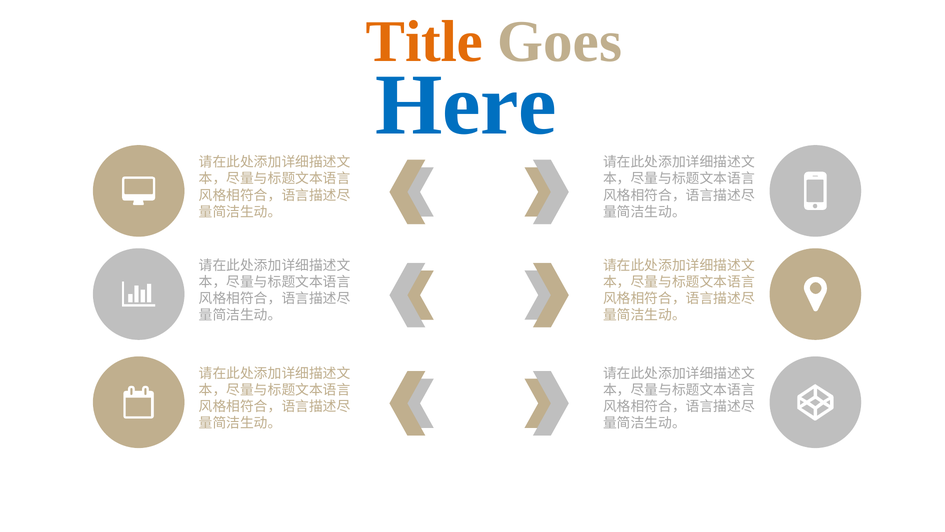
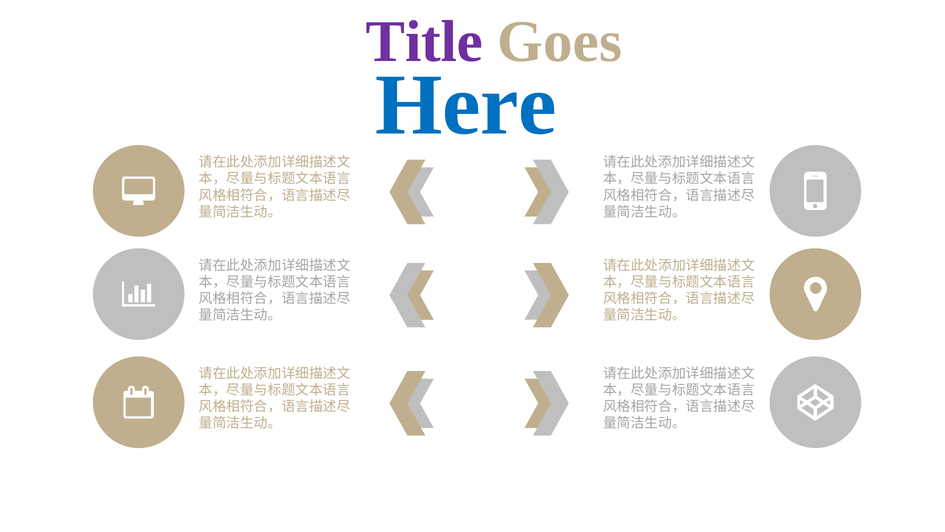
Title colour: orange -> purple (424, 42)
